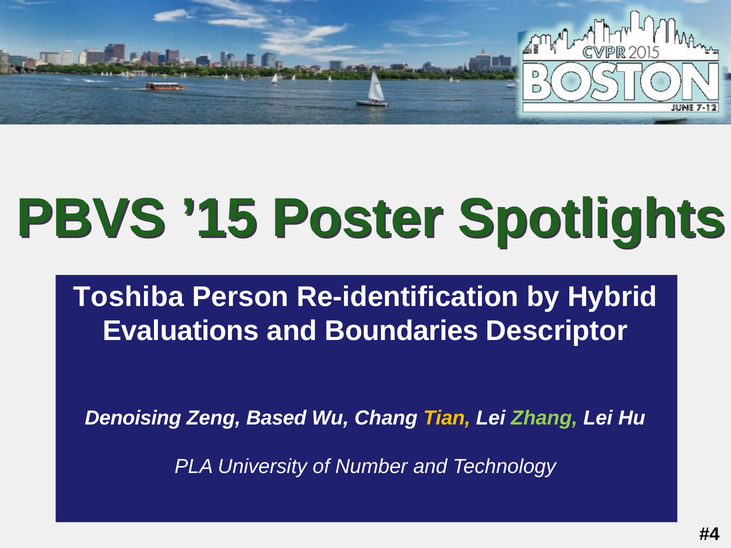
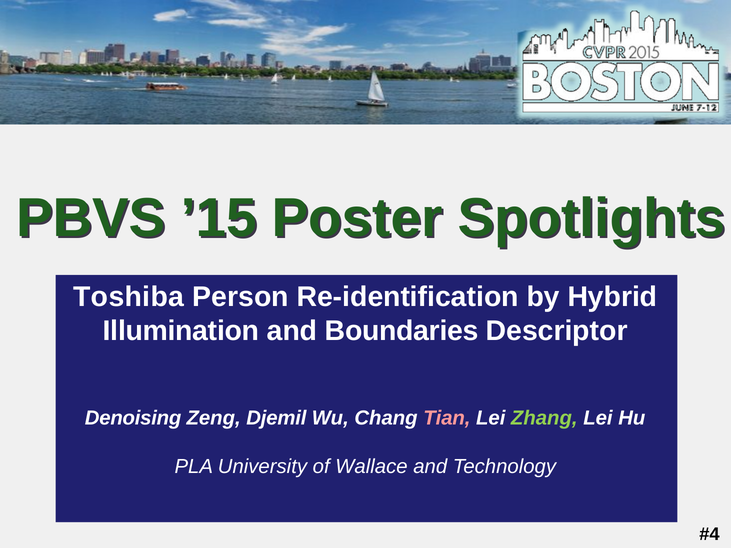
Evaluations: Evaluations -> Illumination (181, 331)
Based: Based -> Djemil (276, 418)
Tian colour: yellow -> pink (447, 418)
Number: Number -> Wallace (371, 467)
